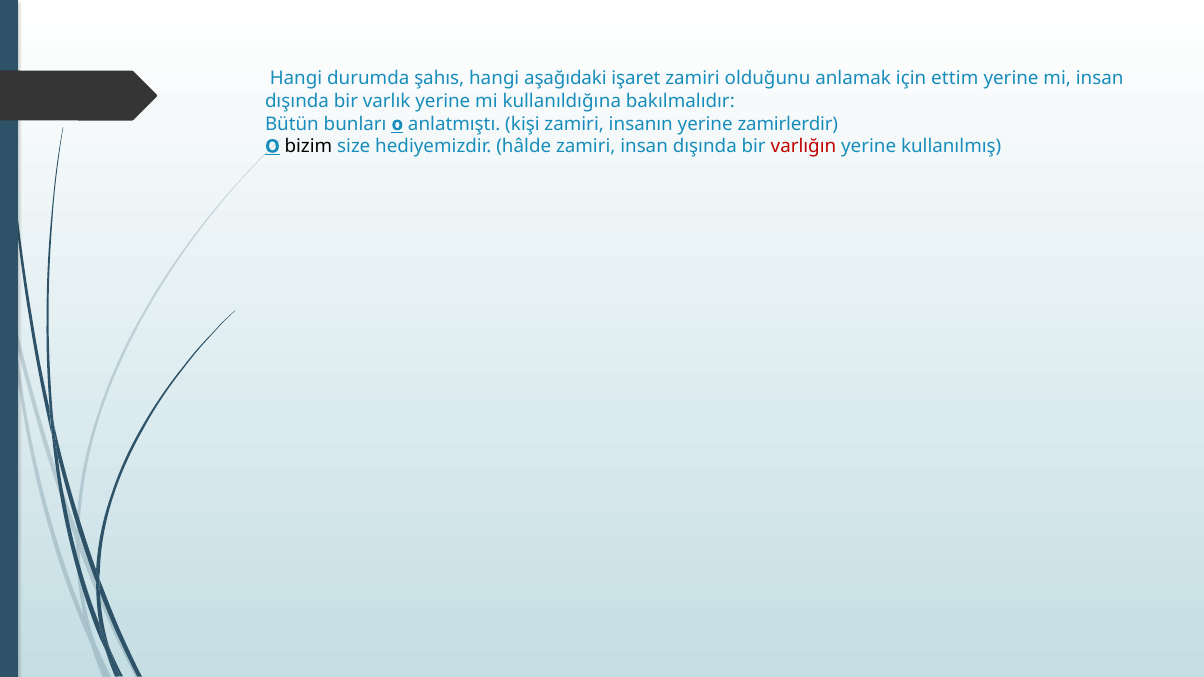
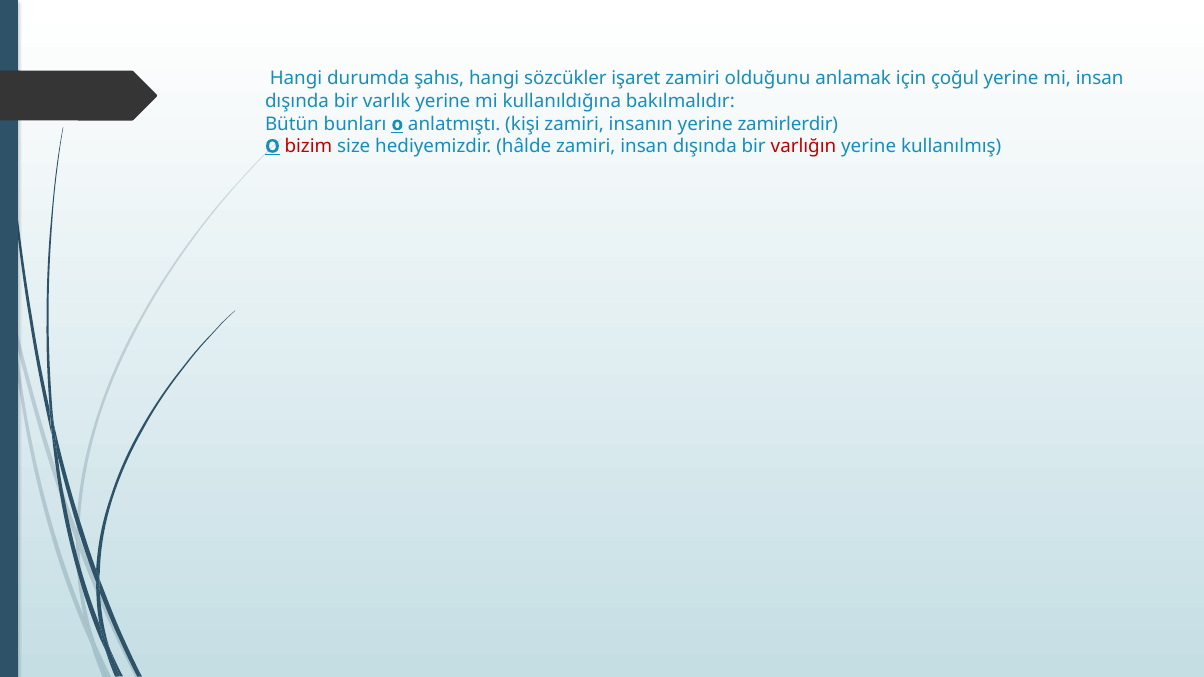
aşağıdaki: aşağıdaki -> sözcükler (565, 79)
ettim: ettim -> çoğul (955, 79)
bizim colour: black -> red (308, 146)
